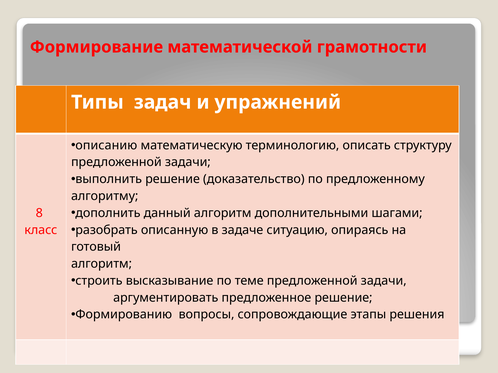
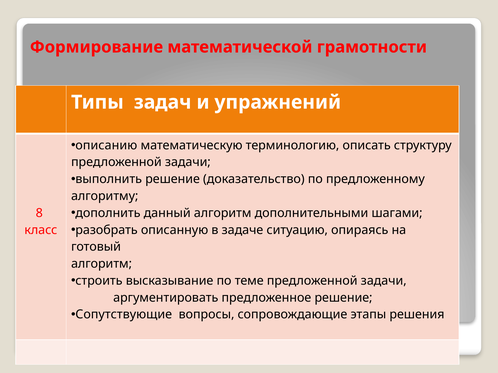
Формированию: Формированию -> Сопутствующие (124, 315)
